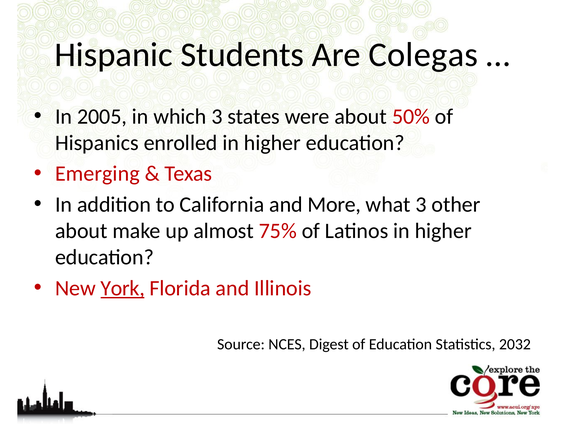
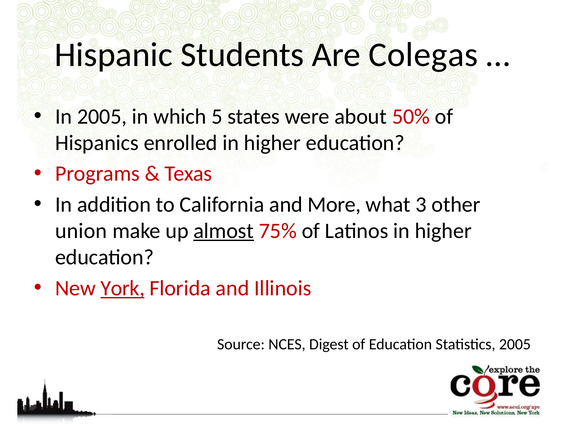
which 3: 3 -> 5 (217, 116)
Emerging: Emerging -> Programs (97, 174)
about: about -> union (81, 231)
almost underline: none -> present (224, 231)
Statistics 2032: 2032 -> 2005 (515, 344)
